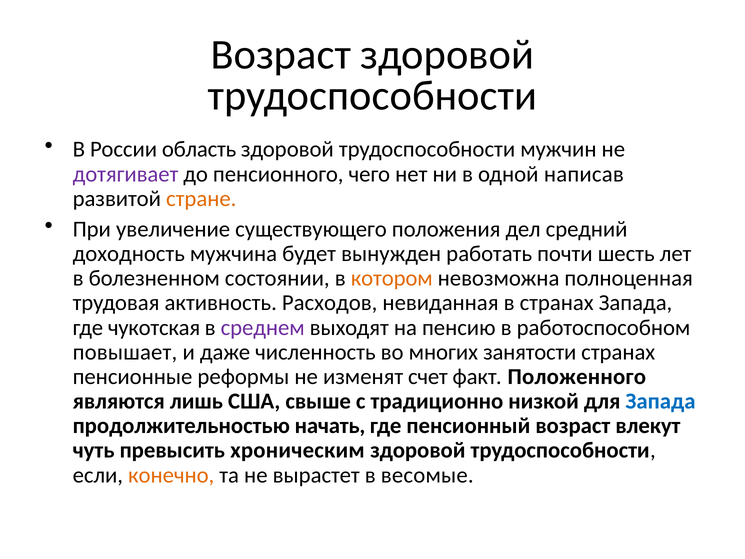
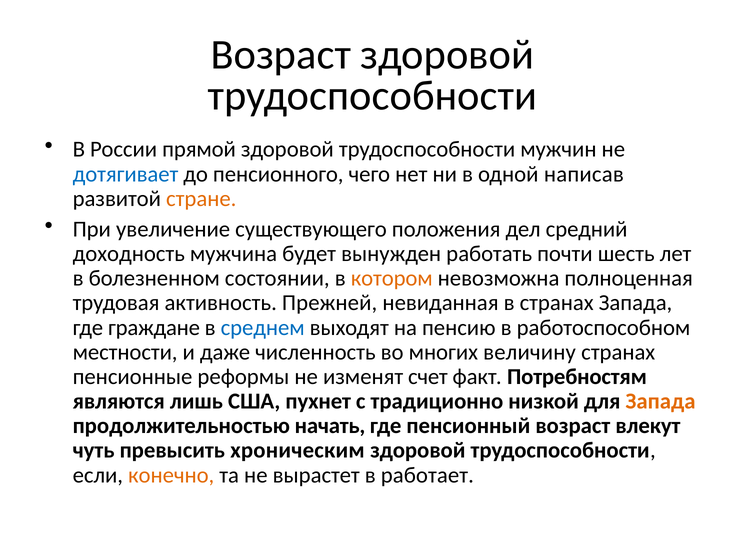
область: область -> прямой (199, 149)
дотягивает colour: purple -> blue (125, 174)
Расходов: Расходов -> Прежней (330, 303)
чукотская: чукотская -> граждане (154, 327)
среднем colour: purple -> blue (263, 327)
повышает: повышает -> местности (125, 352)
занятости: занятости -> величину (530, 352)
Положенного: Положенного -> Потребностям (577, 377)
свыше: свыше -> пухнет (318, 401)
Запада colour: blue -> orange (660, 401)
весомые: весомые -> работает (427, 475)
